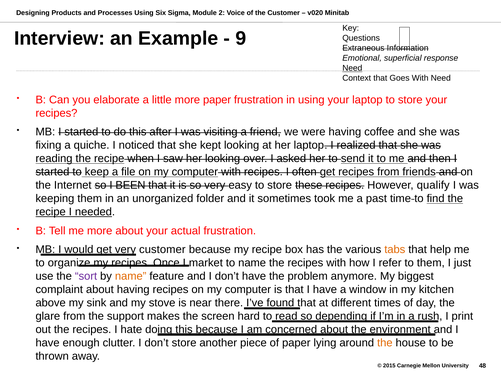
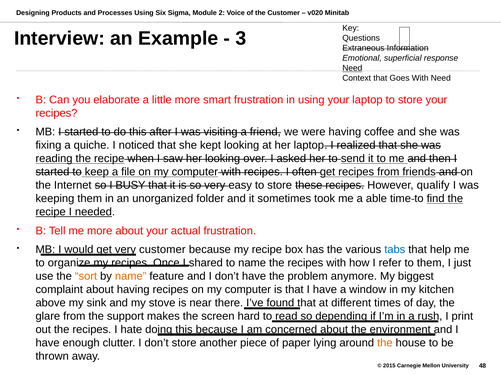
9: 9 -> 3 (241, 38)
more paper: paper -> smart (217, 100)
BEEN: BEEN -> BUSY (130, 186)
past: past -> able (376, 199)
tabs colour: orange -> blue (395, 250)
market: market -> shared (206, 263)
sort colour: purple -> orange (86, 277)
